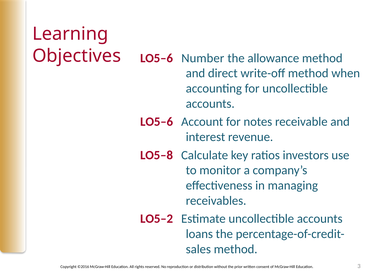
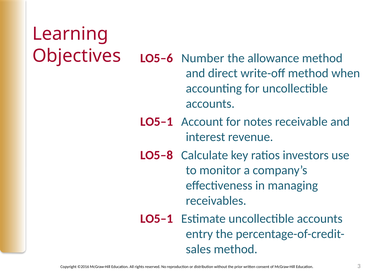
LO5–6: LO5–6 -> LO5–1 (157, 122)
LO5–2: LO5–2 -> LO5–1 (157, 219)
loans: loans -> entry (199, 234)
